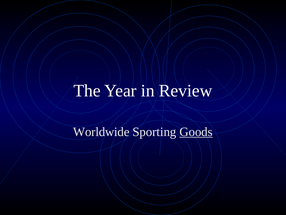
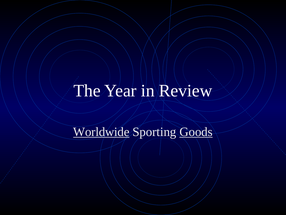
Worldwide underline: none -> present (101, 131)
